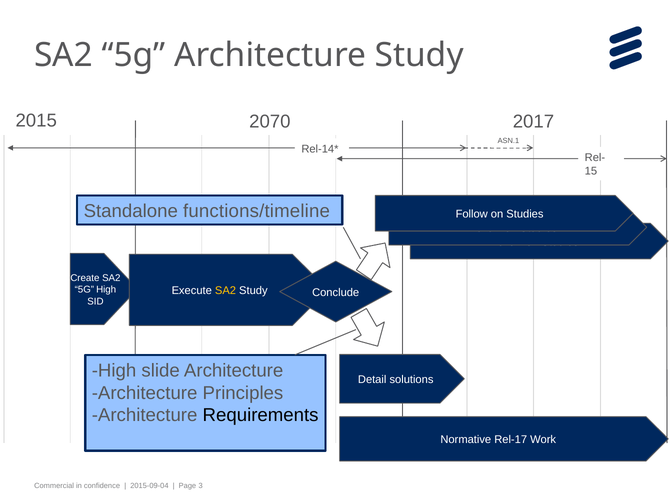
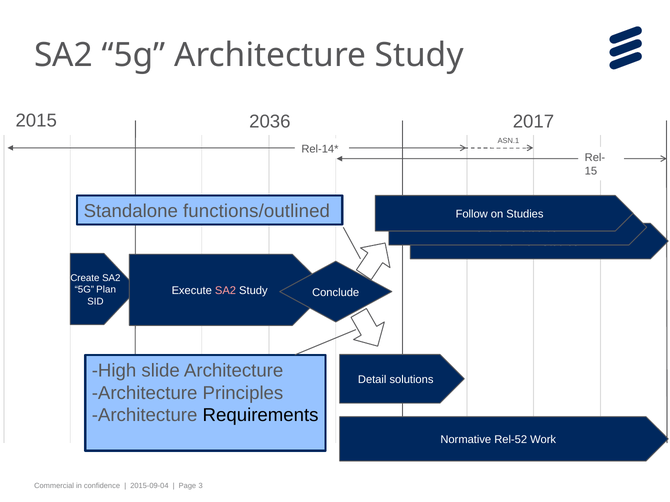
2070: 2070 -> 2036 (270, 121)
functions/timeline: functions/timeline -> functions/outlined (257, 211)
5G High: High -> Plan (106, 290)
SA2 colour: yellow -> pink (226, 291)
Rel-17: Rel-17 -> Rel-52 (511, 440)
